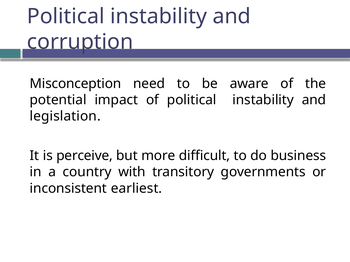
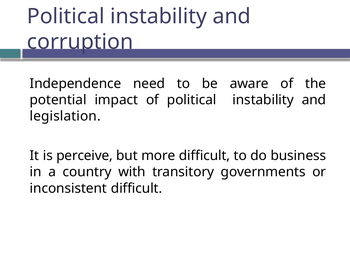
Misconception: Misconception -> Independence (75, 84)
inconsistent earliest: earliest -> difficult (137, 189)
